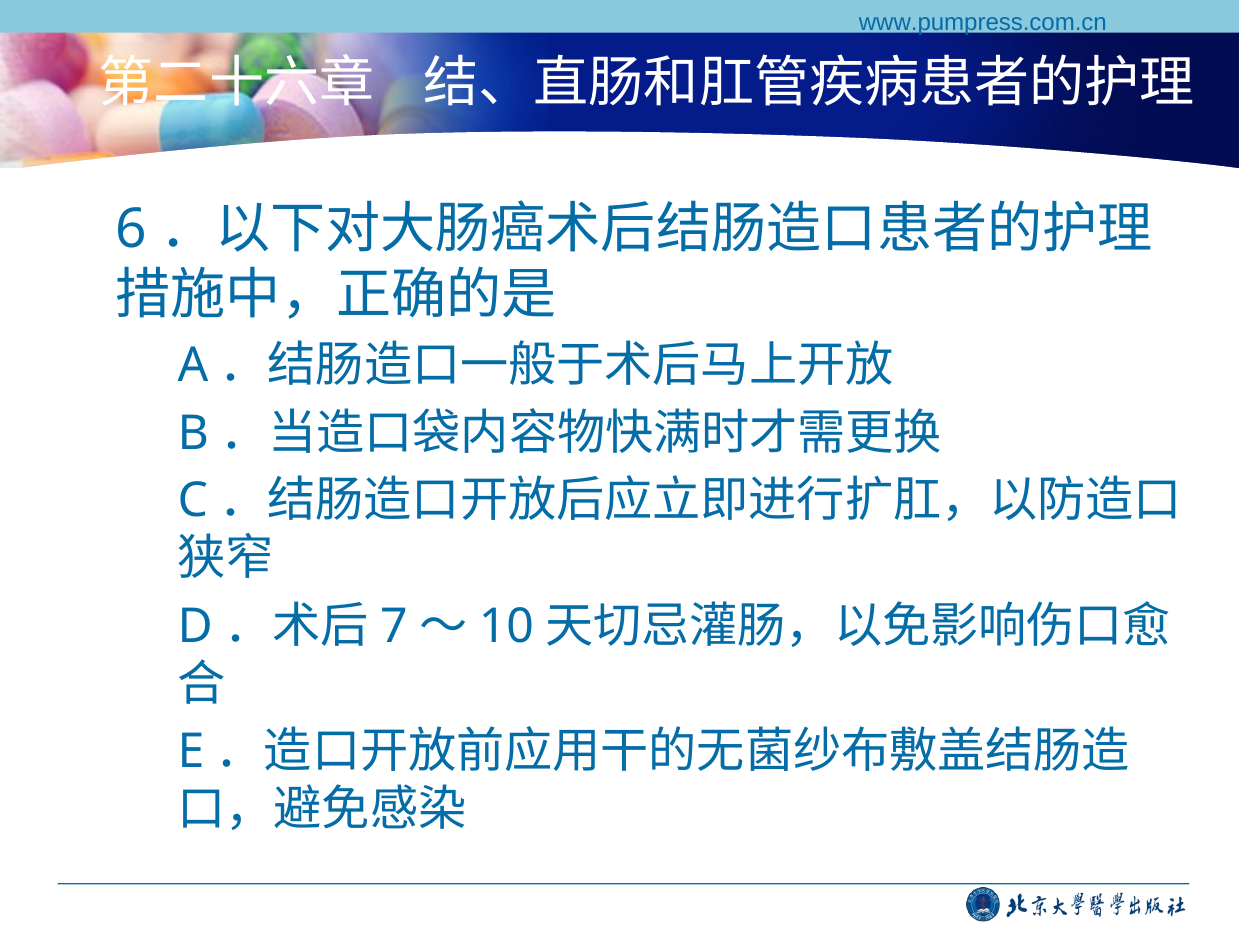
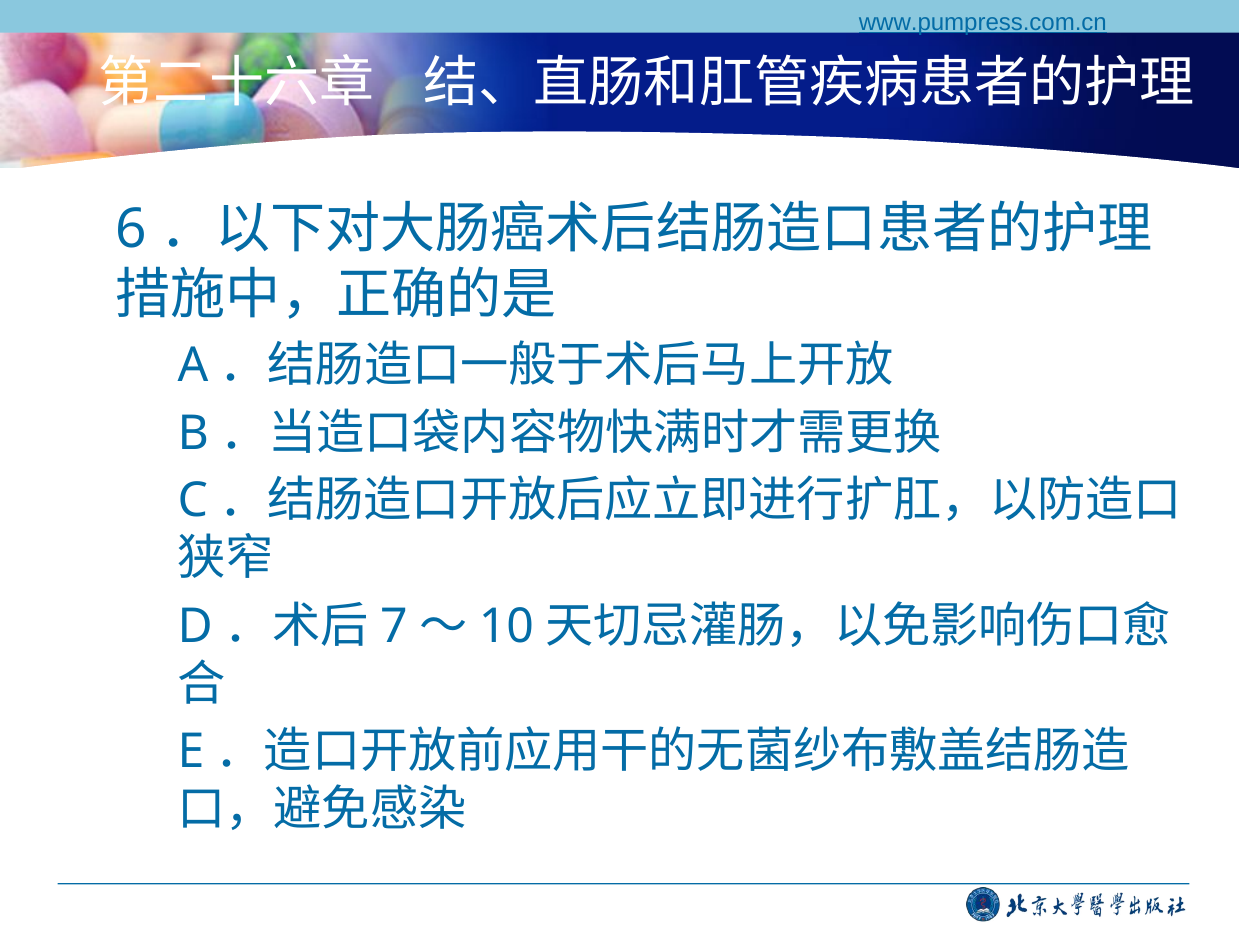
www.pumpress.com.cn underline: none -> present (983, 22)
